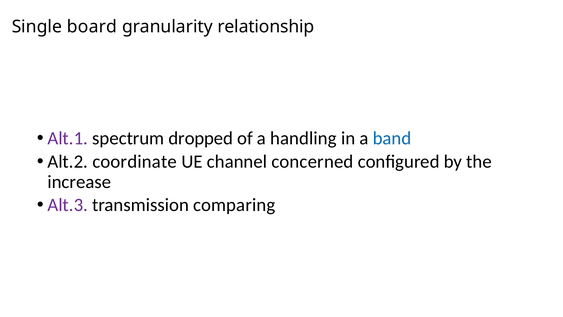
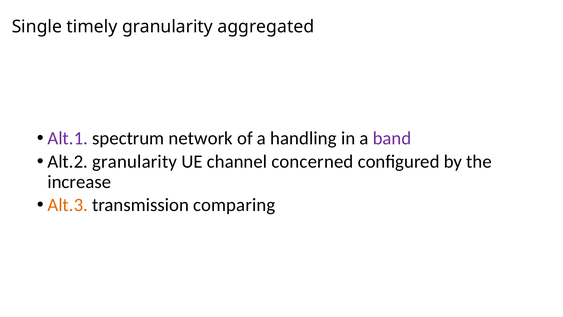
board: board -> timely (92, 27)
relationship: relationship -> aggregated (266, 27)
dropped: dropped -> network (201, 138)
band colour: blue -> purple (392, 138)
Alt.2 coordinate: coordinate -> granularity (135, 161)
Alt.3 colour: purple -> orange (68, 205)
